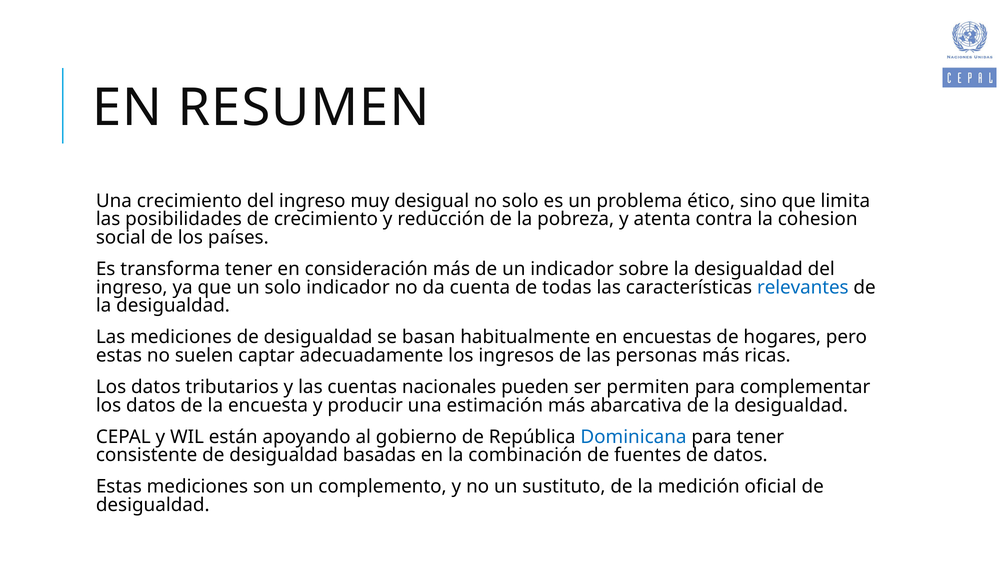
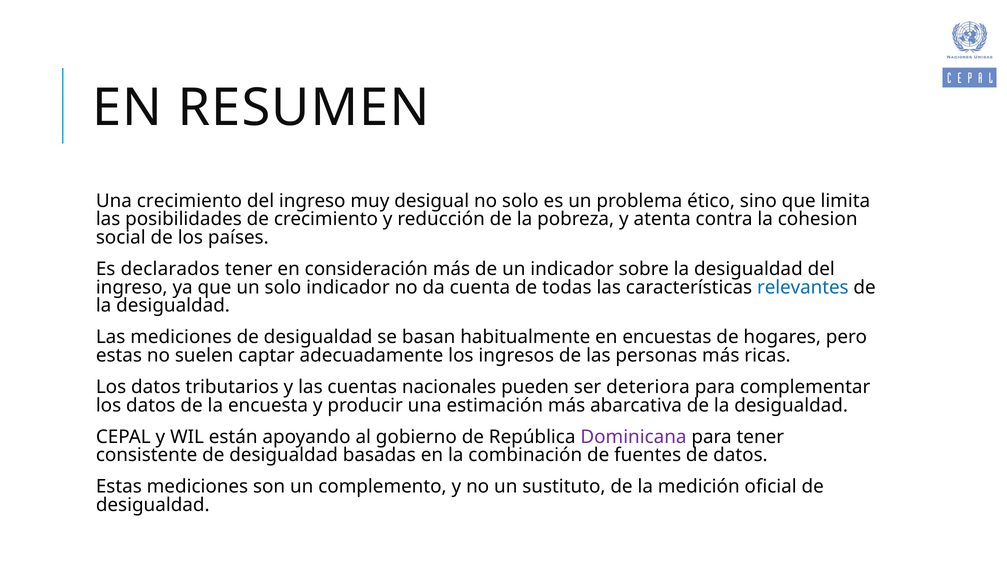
transforma: transforma -> declarados (170, 269)
permiten: permiten -> deteriora (648, 387)
Dominicana colour: blue -> purple (633, 437)
